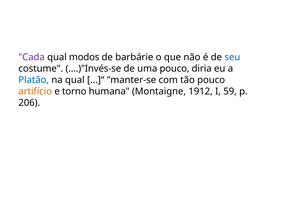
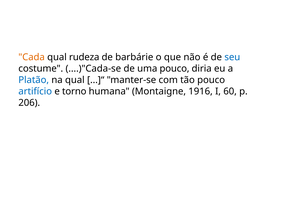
Cada colour: purple -> orange (32, 57)
modos: modos -> rudeza (84, 57)
....)"Invés-se: ....)"Invés-se -> ....)"Cada-se (93, 68)
artifício colour: orange -> blue (35, 91)
1912: 1912 -> 1916 (201, 91)
59: 59 -> 60 (230, 91)
